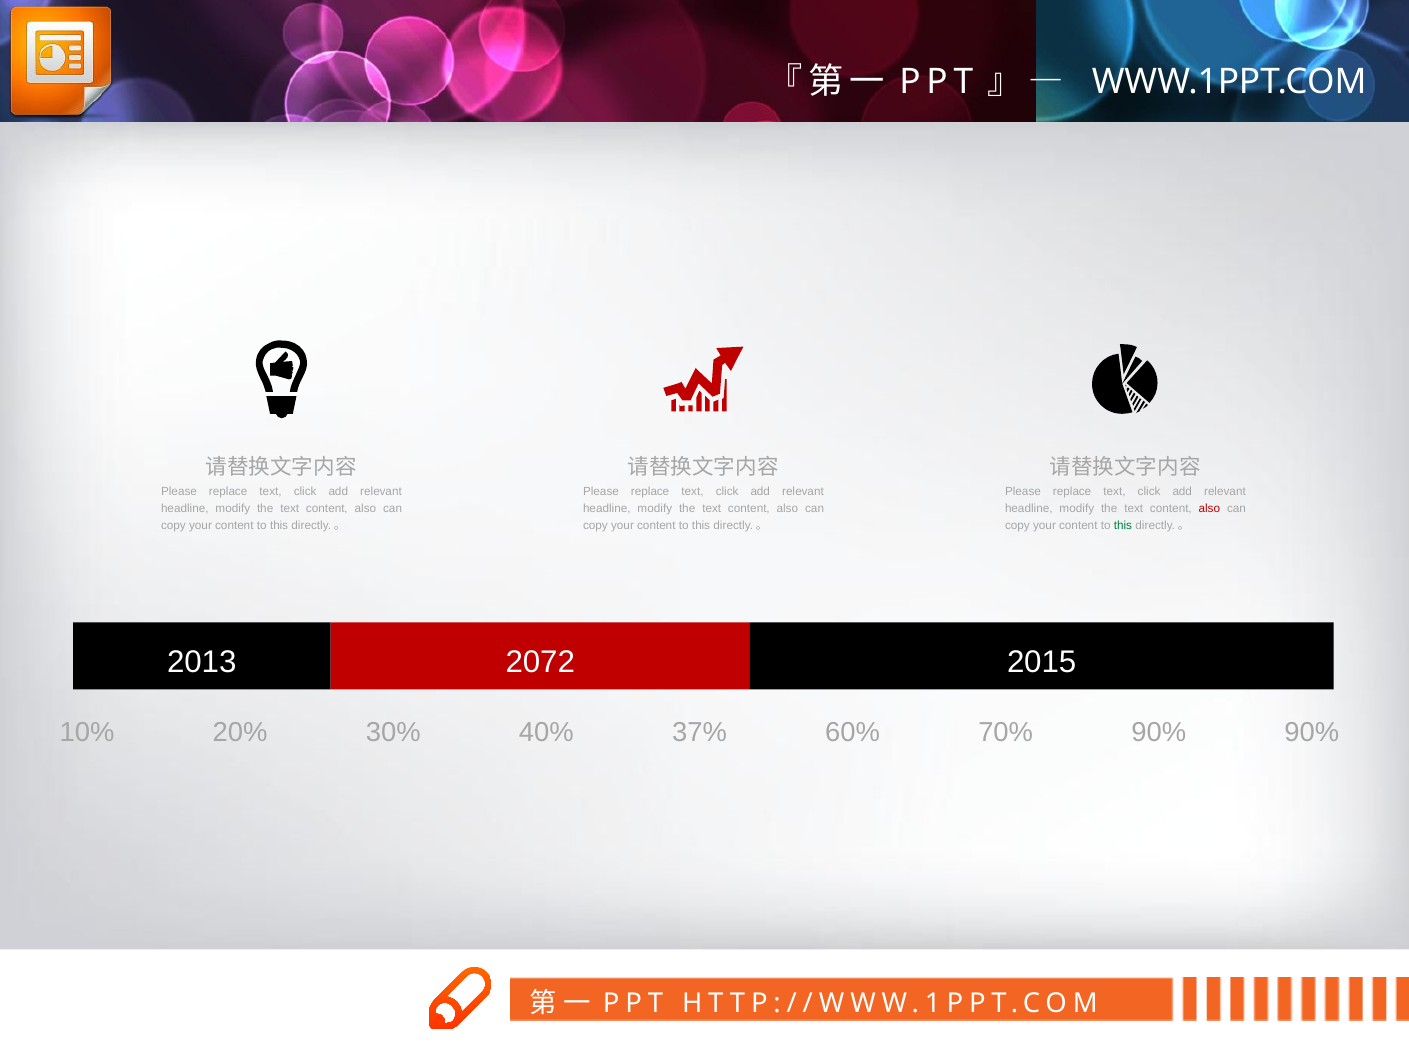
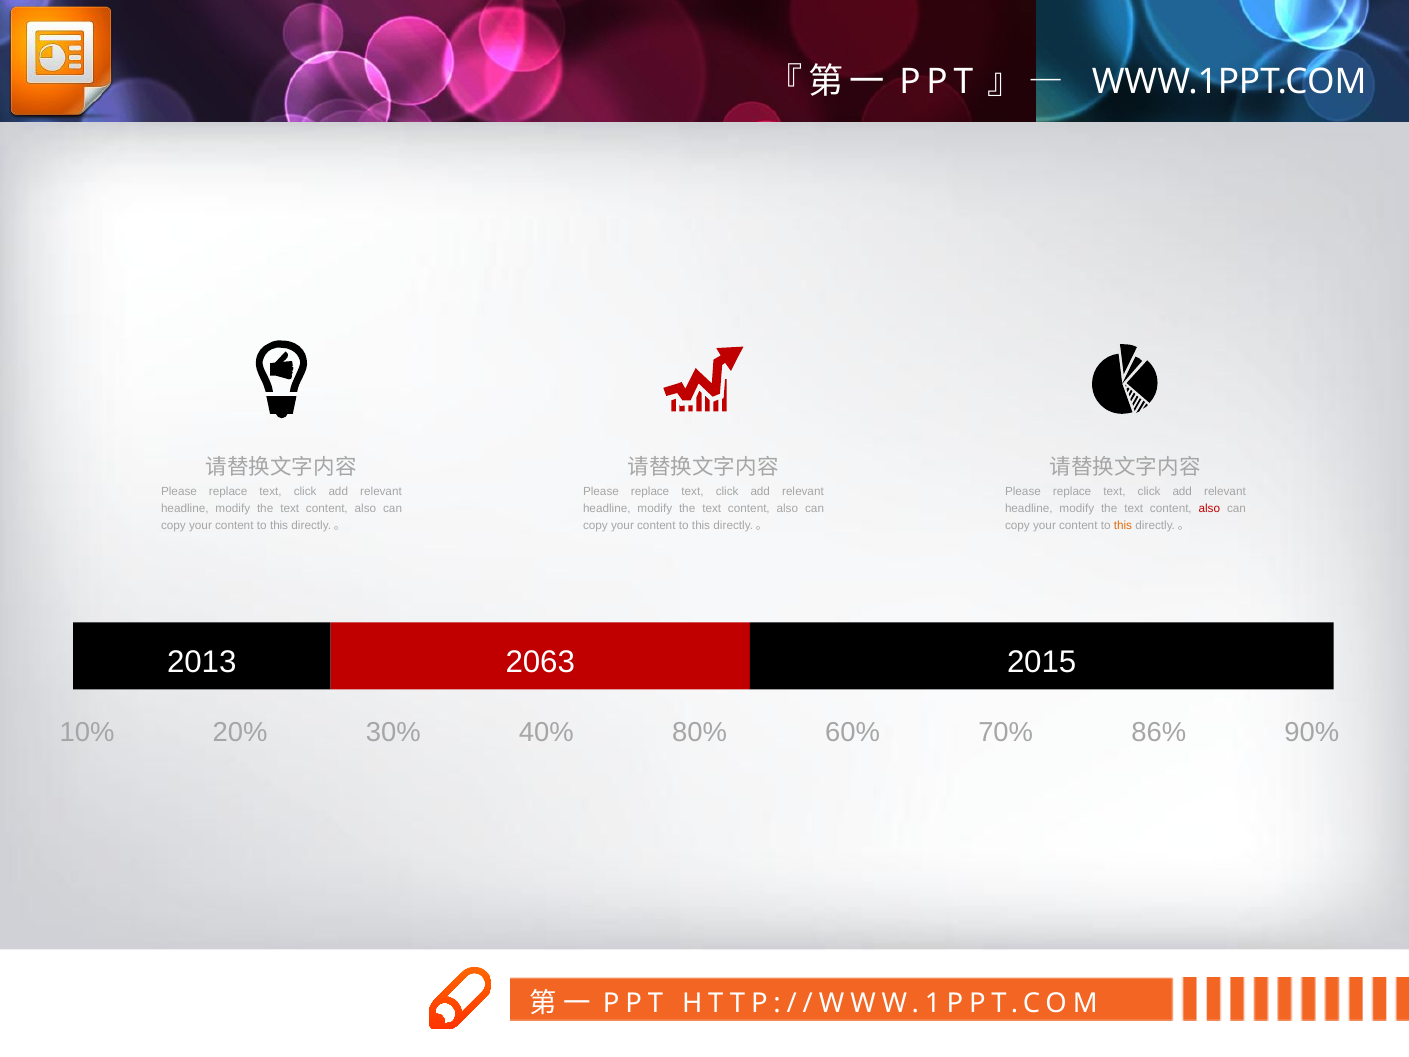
this colour: green -> orange (1123, 526)
2072: 2072 -> 2063 (540, 662)
37%: 37% -> 80% (699, 733)
70% 90%: 90% -> 86% (1159, 732)
